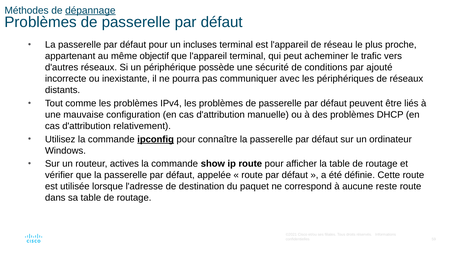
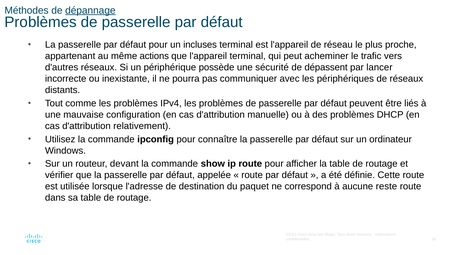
objectif: objectif -> actions (154, 56)
conditions: conditions -> dépassent (326, 67)
ajouté: ajouté -> lancer (379, 67)
ipconfig underline: present -> none (156, 139)
actives: actives -> devant (124, 164)
